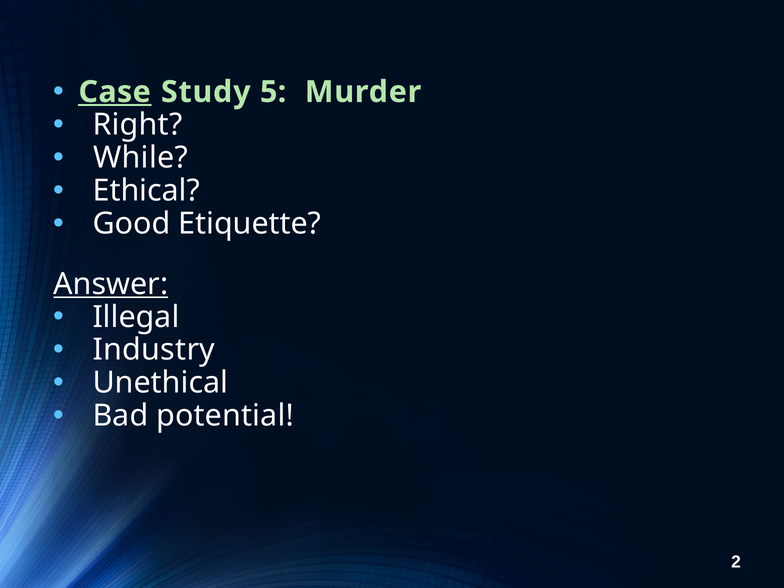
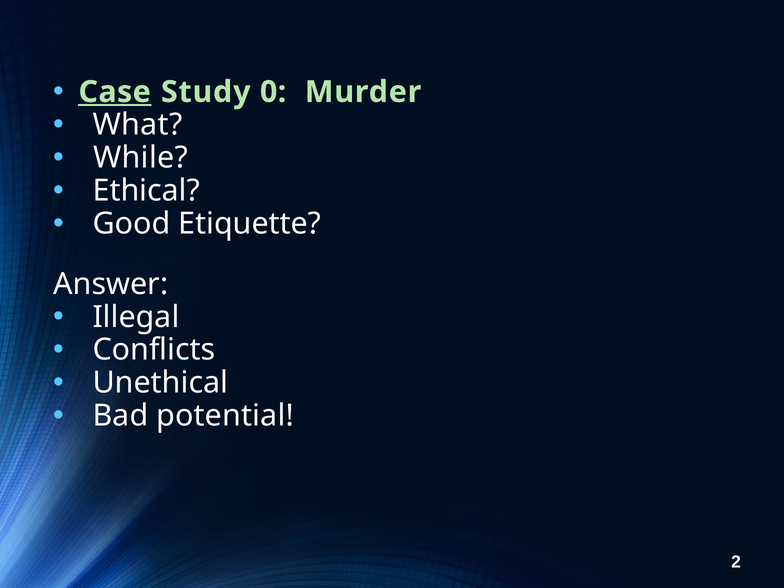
5: 5 -> 0 (273, 92)
Right: Right -> What (138, 125)
Answer underline: present -> none (111, 284)
Industry: Industry -> Conflicts (154, 350)
